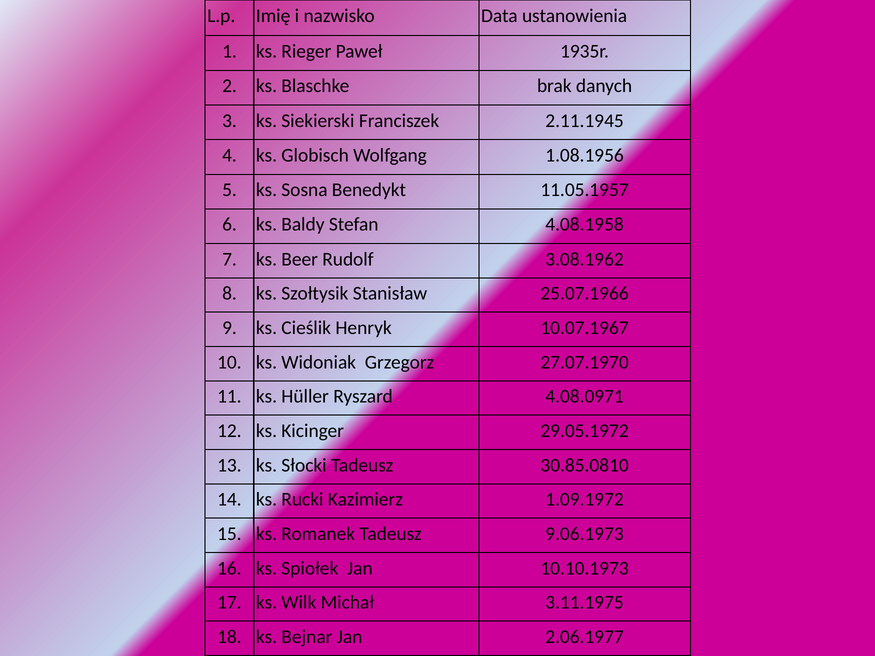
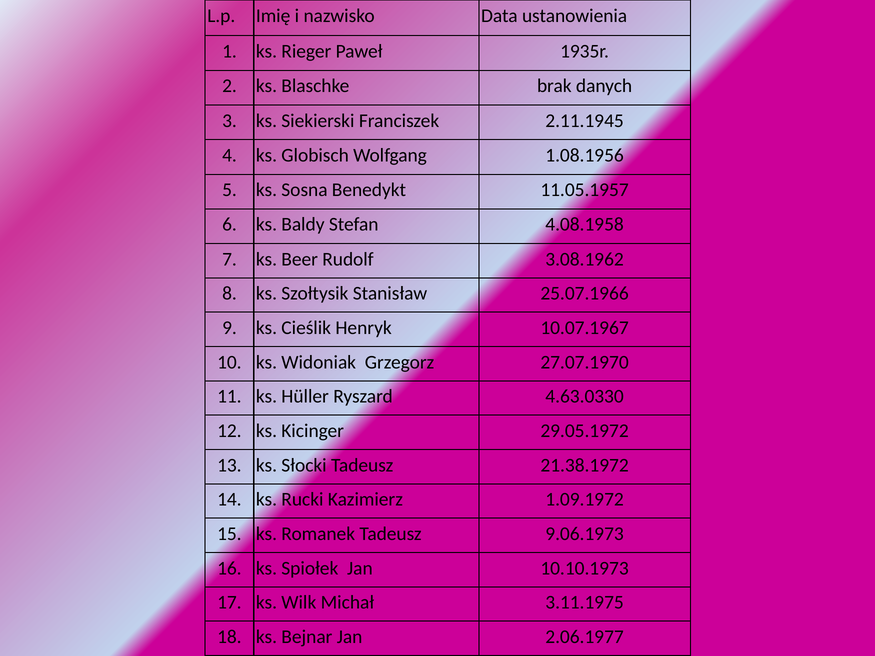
4.08.0971: 4.08.0971 -> 4.63.0330 (585, 397)
30.85.0810: 30.85.0810 -> 21.38.1972 (585, 465)
